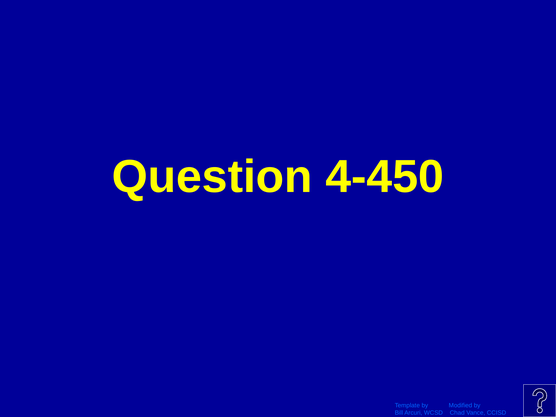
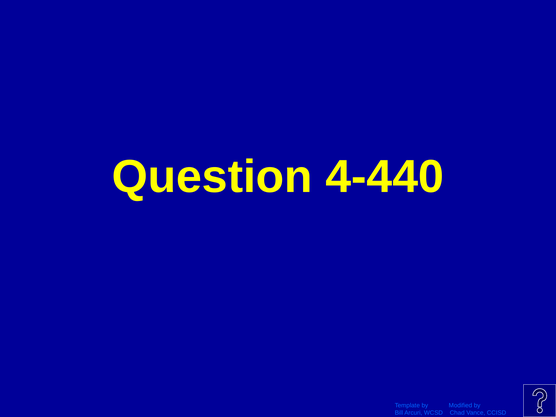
4-450: 4-450 -> 4-440 (385, 177)
